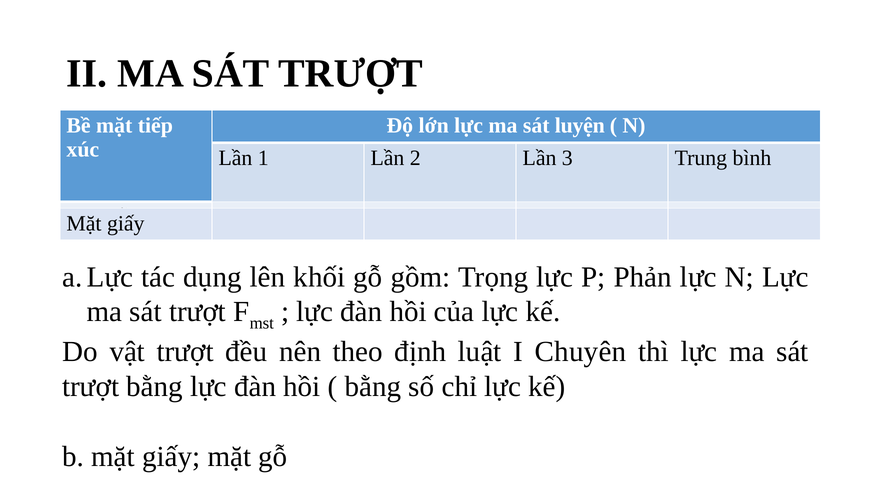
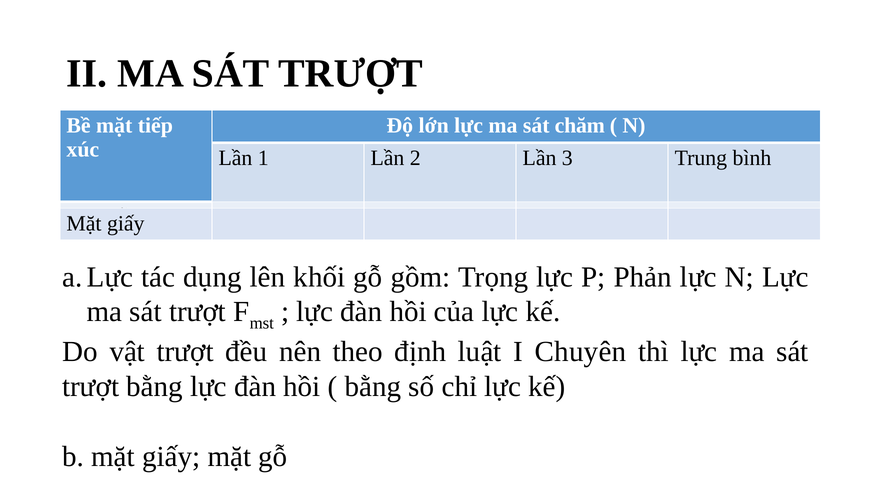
luyện: luyện -> chăm (580, 125)
